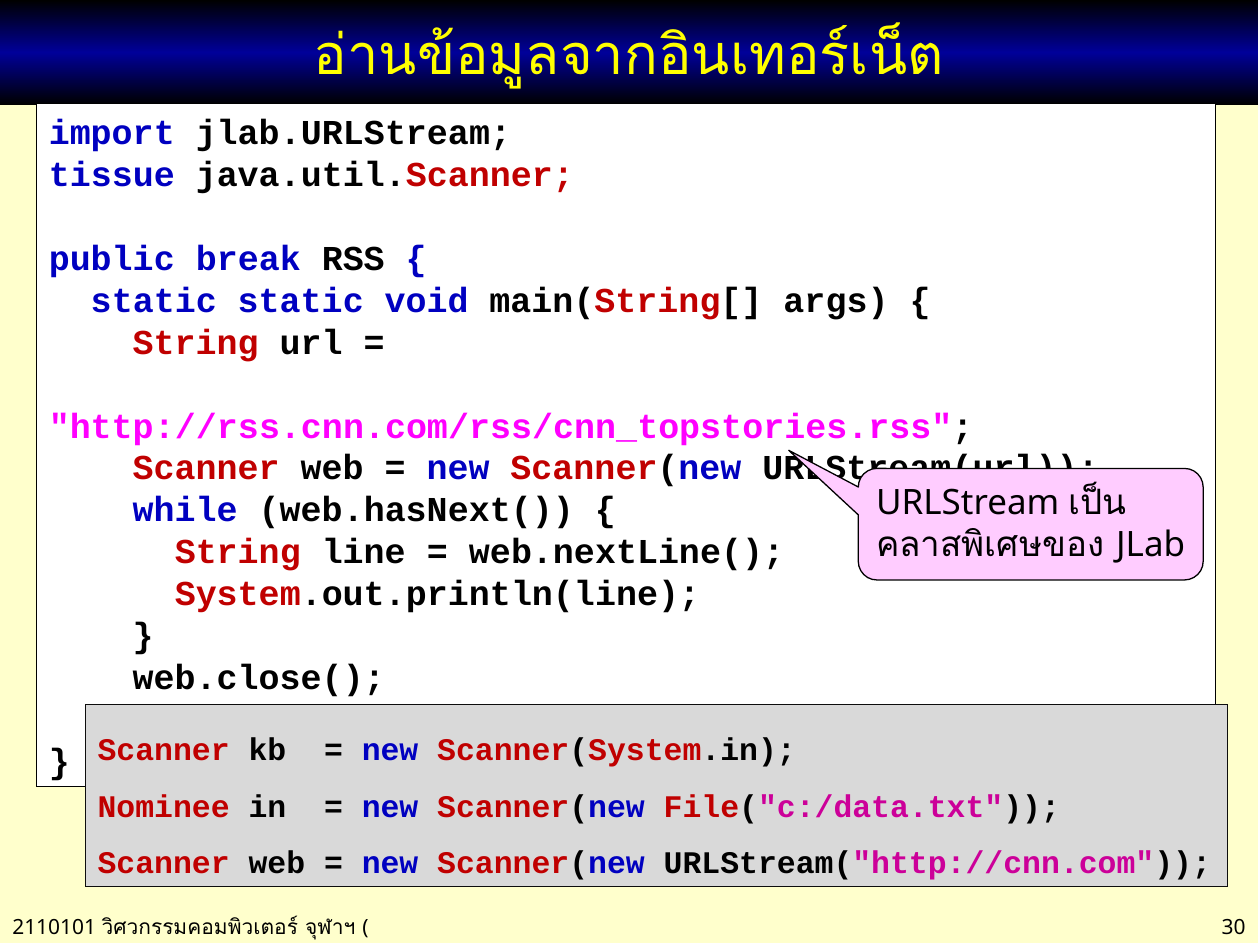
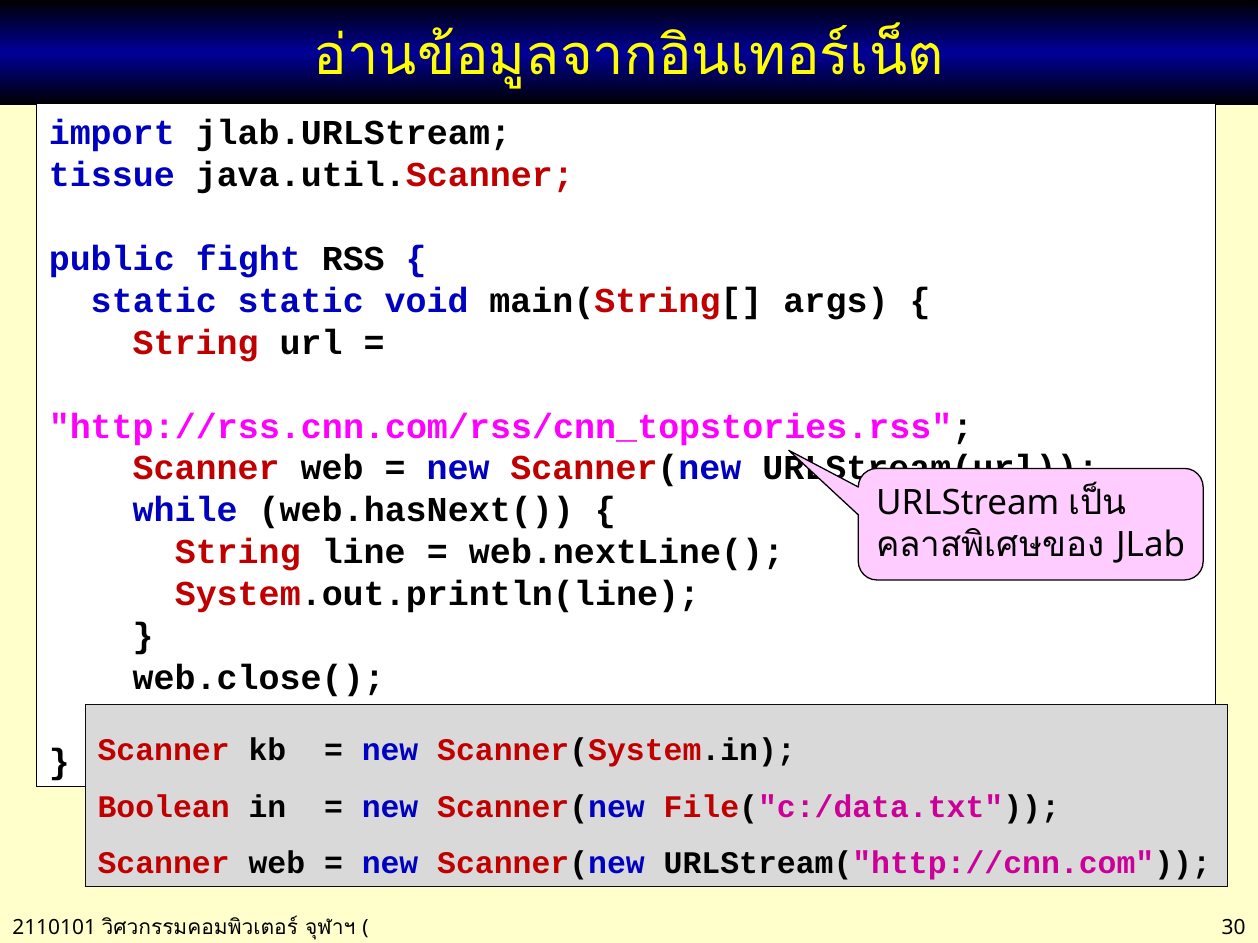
break: break -> fight (248, 259)
Nominee: Nominee -> Boolean (164, 807)
